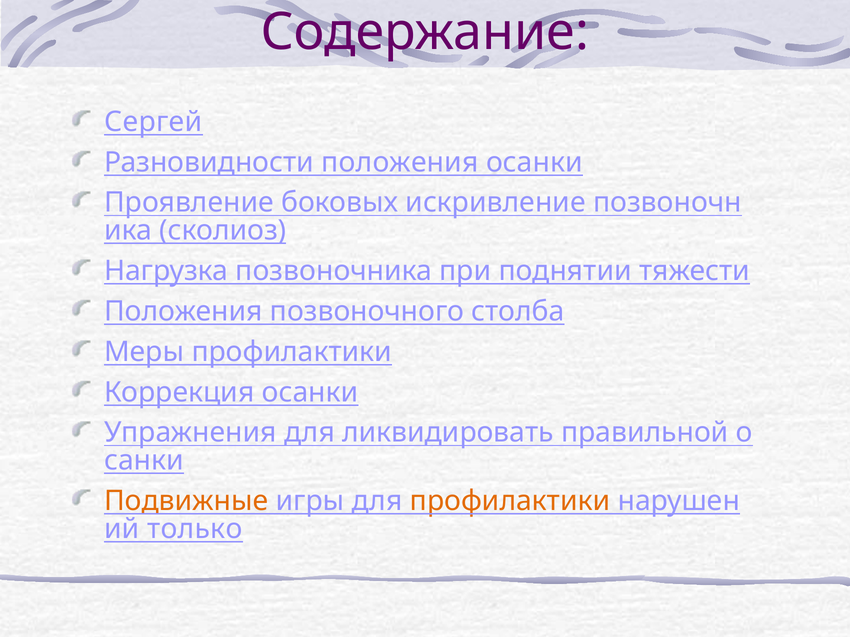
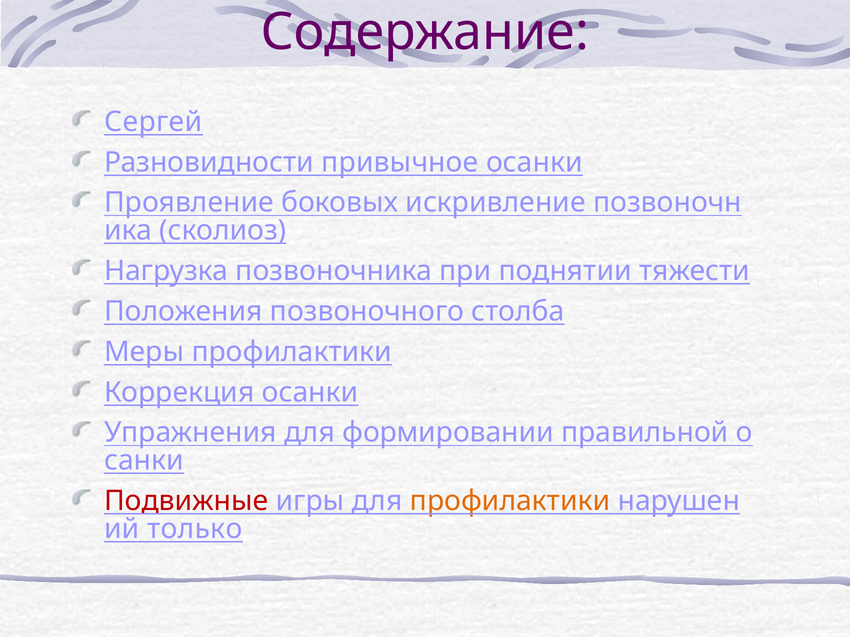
Разновидности положения: положения -> привычное (400, 162)
ликвидировать: ликвидировать -> формировании (448, 433)
Подвижные colour: orange -> red (186, 501)
